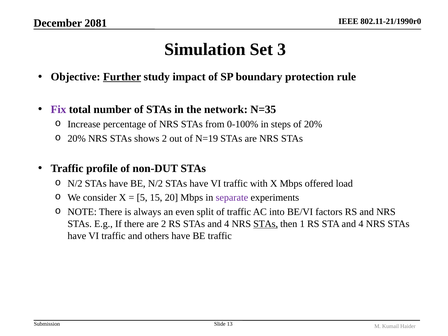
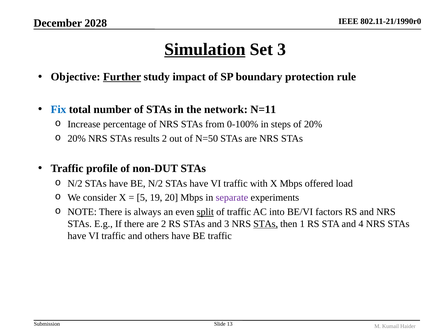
2081: 2081 -> 2028 (96, 23)
Simulation underline: none -> present (205, 49)
Fix colour: purple -> blue (58, 109)
N=35: N=35 -> N=11 (263, 109)
shows: shows -> results (147, 139)
N=19: N=19 -> N=50 (207, 139)
15: 15 -> 19 (156, 198)
split underline: none -> present (205, 212)
STAs and 4: 4 -> 3 (227, 224)
